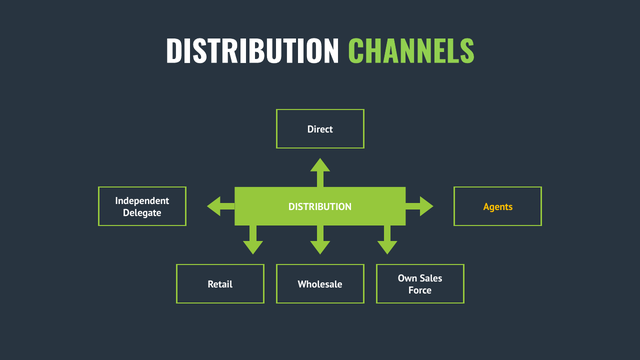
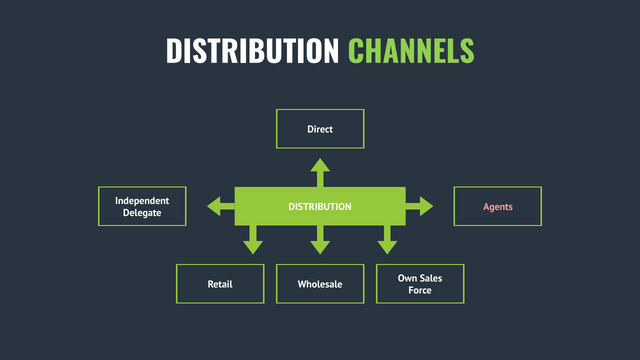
Agents colour: yellow -> pink (498, 207)
